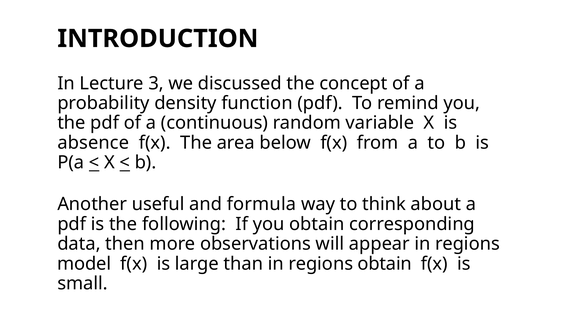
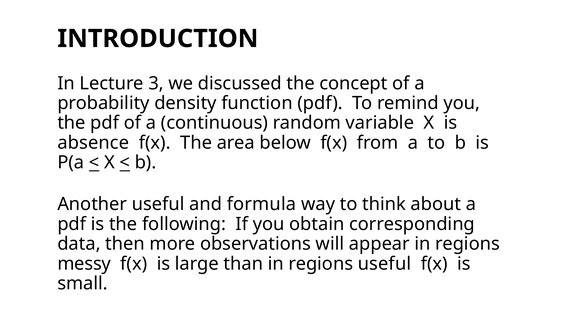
model: model -> messy (84, 264)
regions obtain: obtain -> useful (385, 264)
